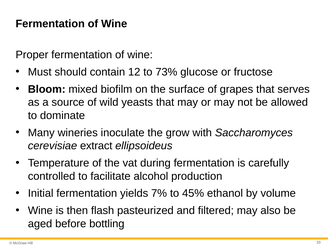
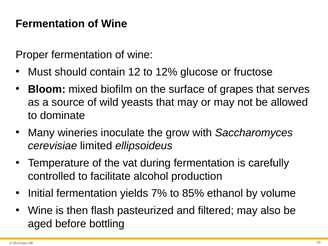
73%: 73% -> 12% (166, 72)
extract: extract -> limited (96, 146)
45%: 45% -> 85% (193, 193)
